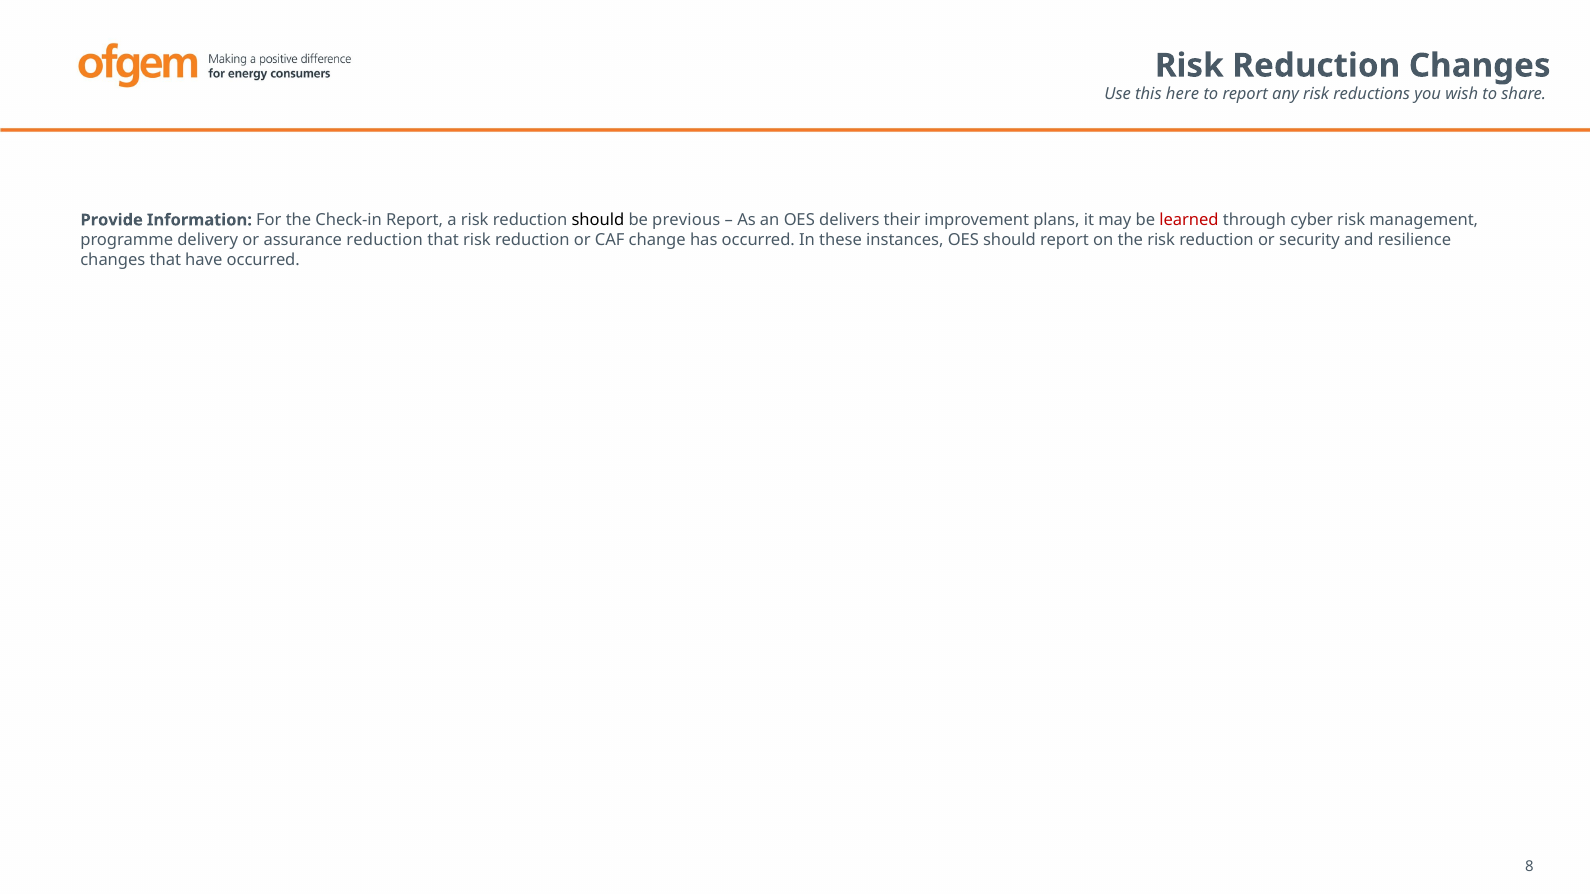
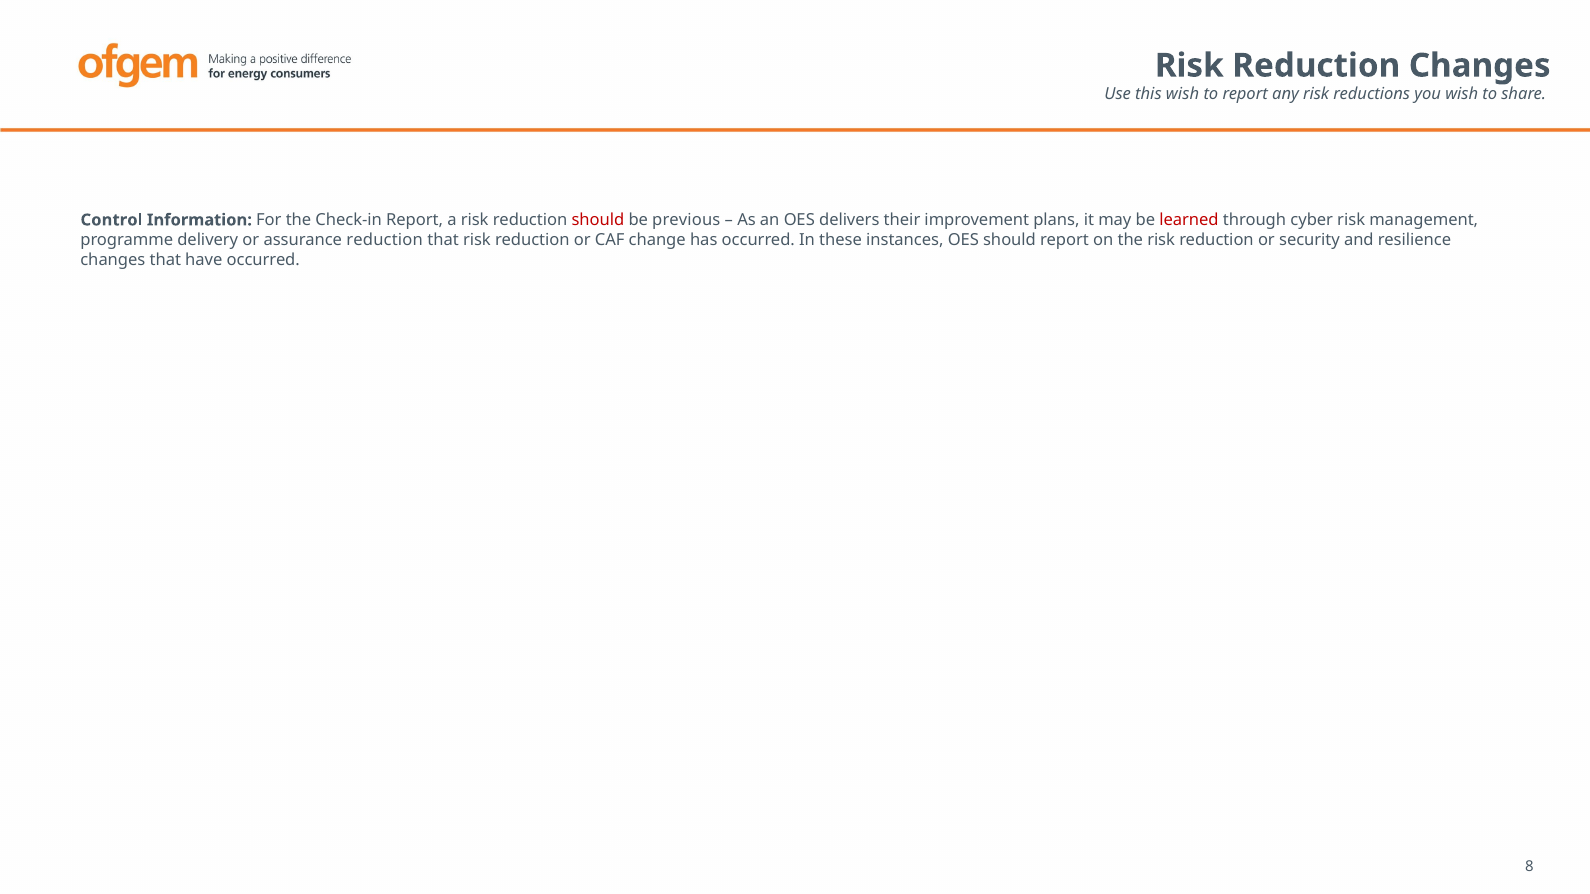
this here: here -> wish (1183, 94)
Provide: Provide -> Control (112, 220)
should colour: black -> red (598, 220)
